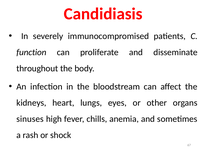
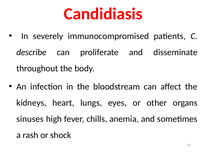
function: function -> describe (31, 52)
